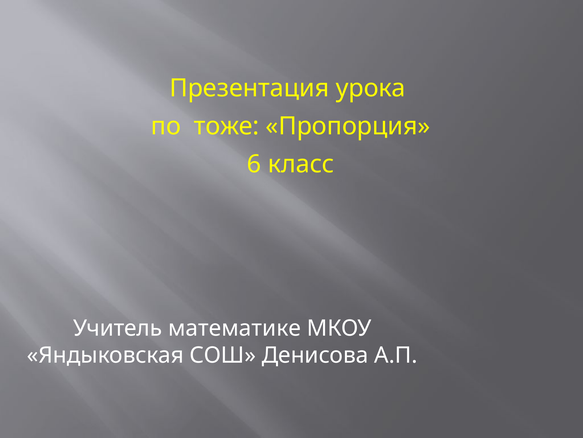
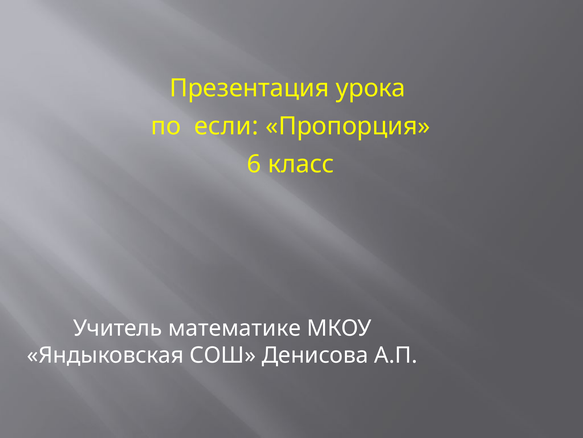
тоже: тоже -> если (226, 126)
